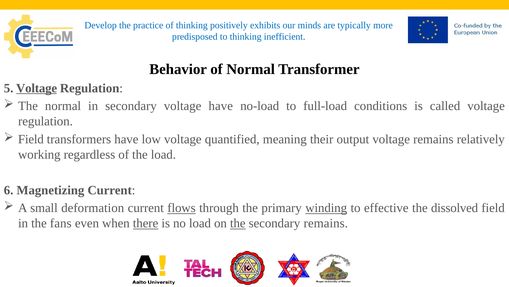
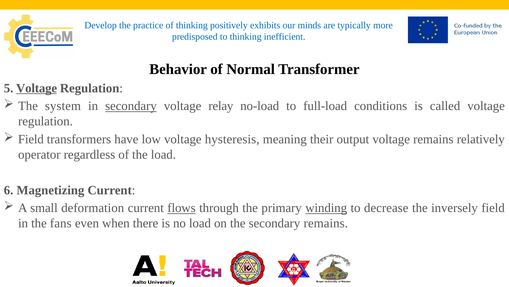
The normal: normal -> system (63, 106)
secondary underline: none -> present (131, 106)
voltage have: have -> relay (221, 106)
quantified: quantified -> hysteresis (232, 139)
working: working -> operator (39, 154)
effective: effective -> decrease (386, 208)
dissolved: dissolved -> inversely (455, 208)
there underline: present -> none (146, 223)
the underline: present -> none (238, 223)
